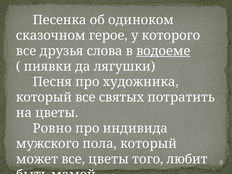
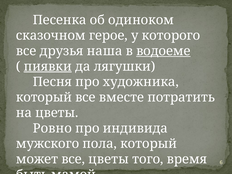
слова: слова -> наша (105, 51)
пиявки underline: none -> present (48, 66)
святых: святых -> вместе (121, 97)
любит: любит -> время (187, 159)
